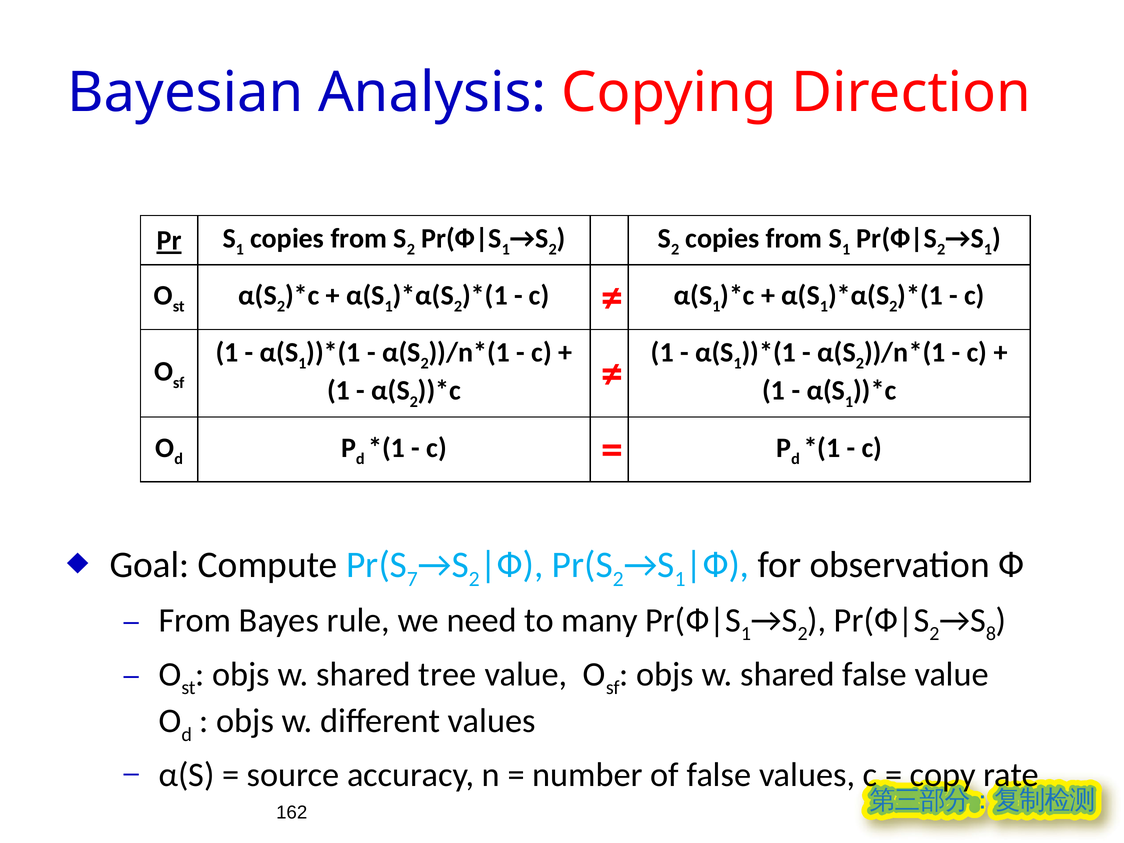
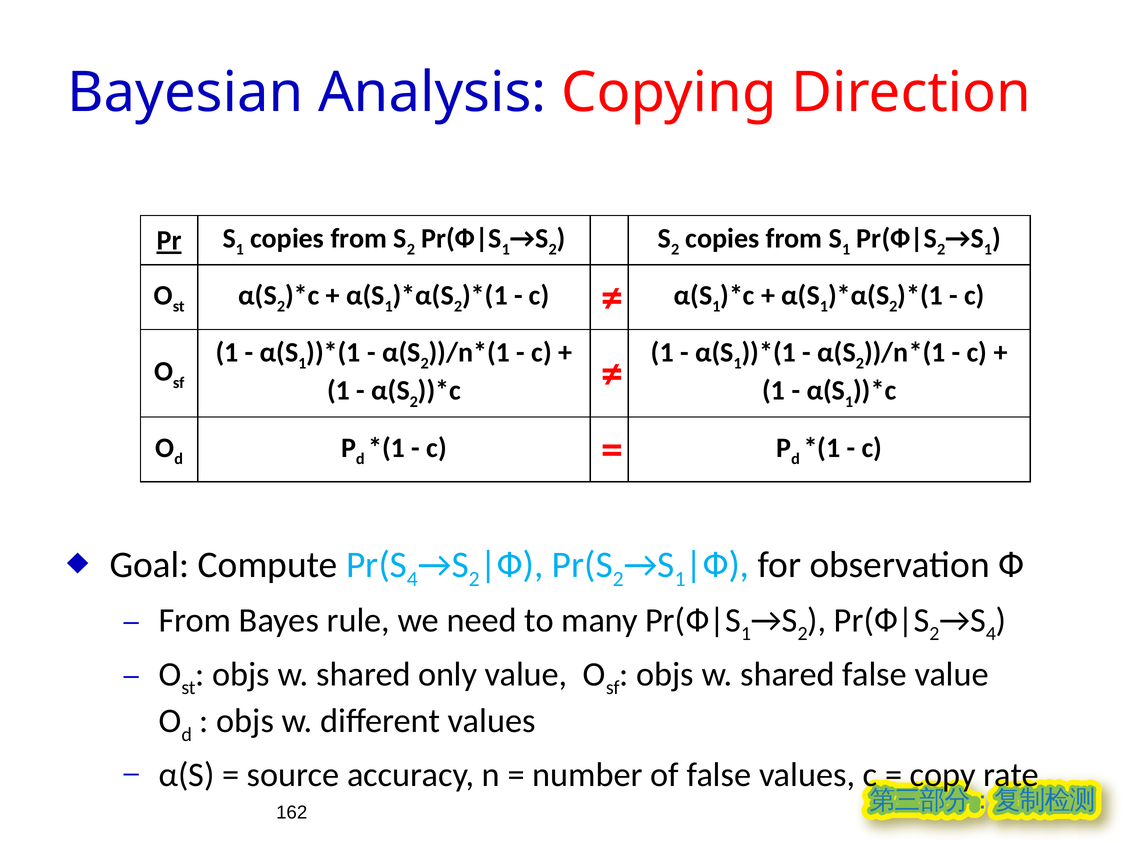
7: 7 -> 4 (412, 579)
8: 8 -> 4 (991, 634)
tree: tree -> only (448, 674)
